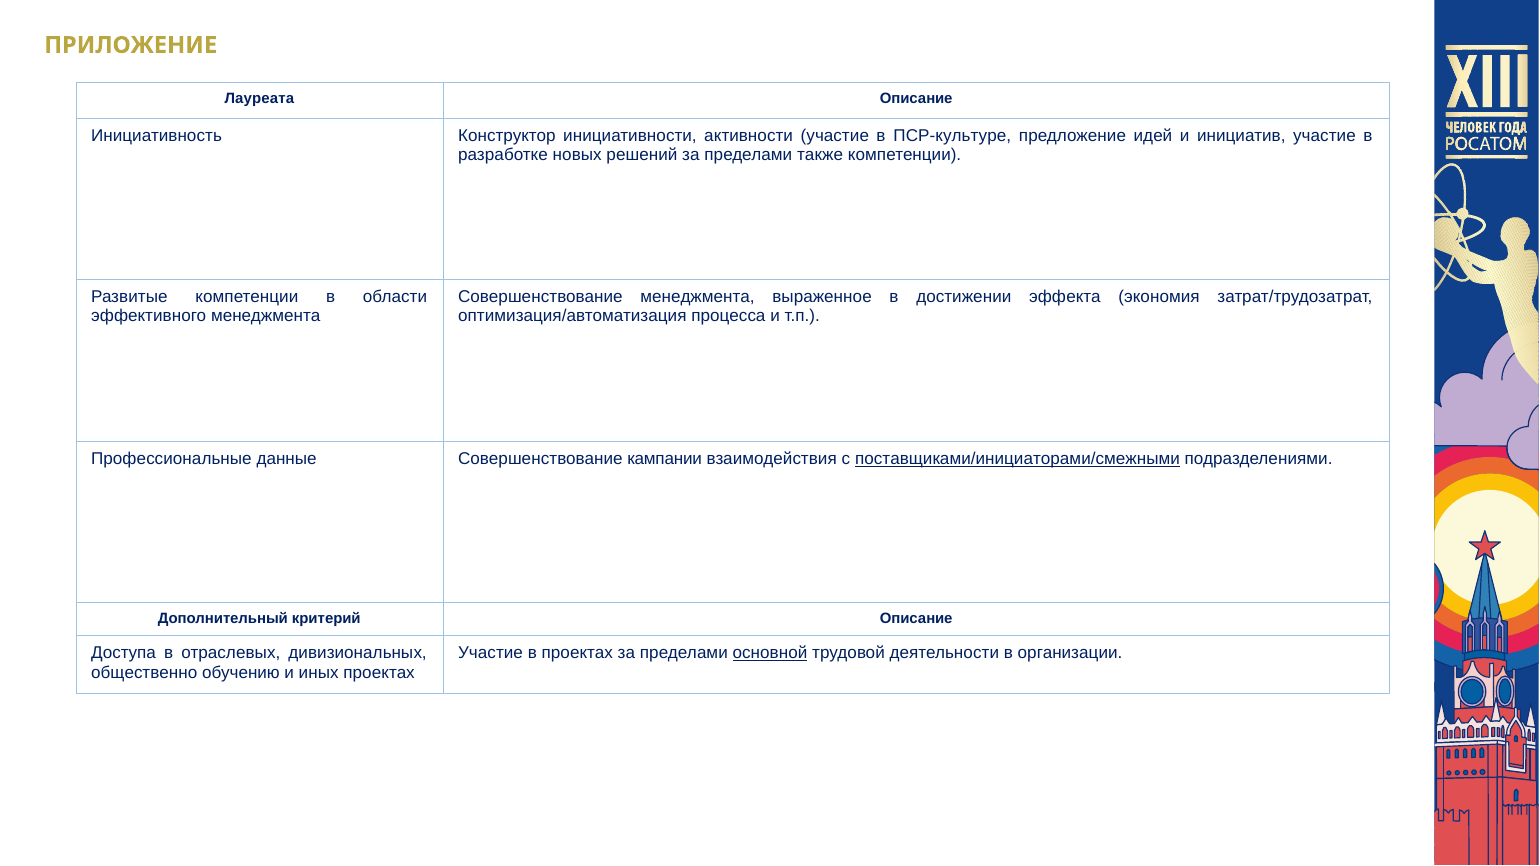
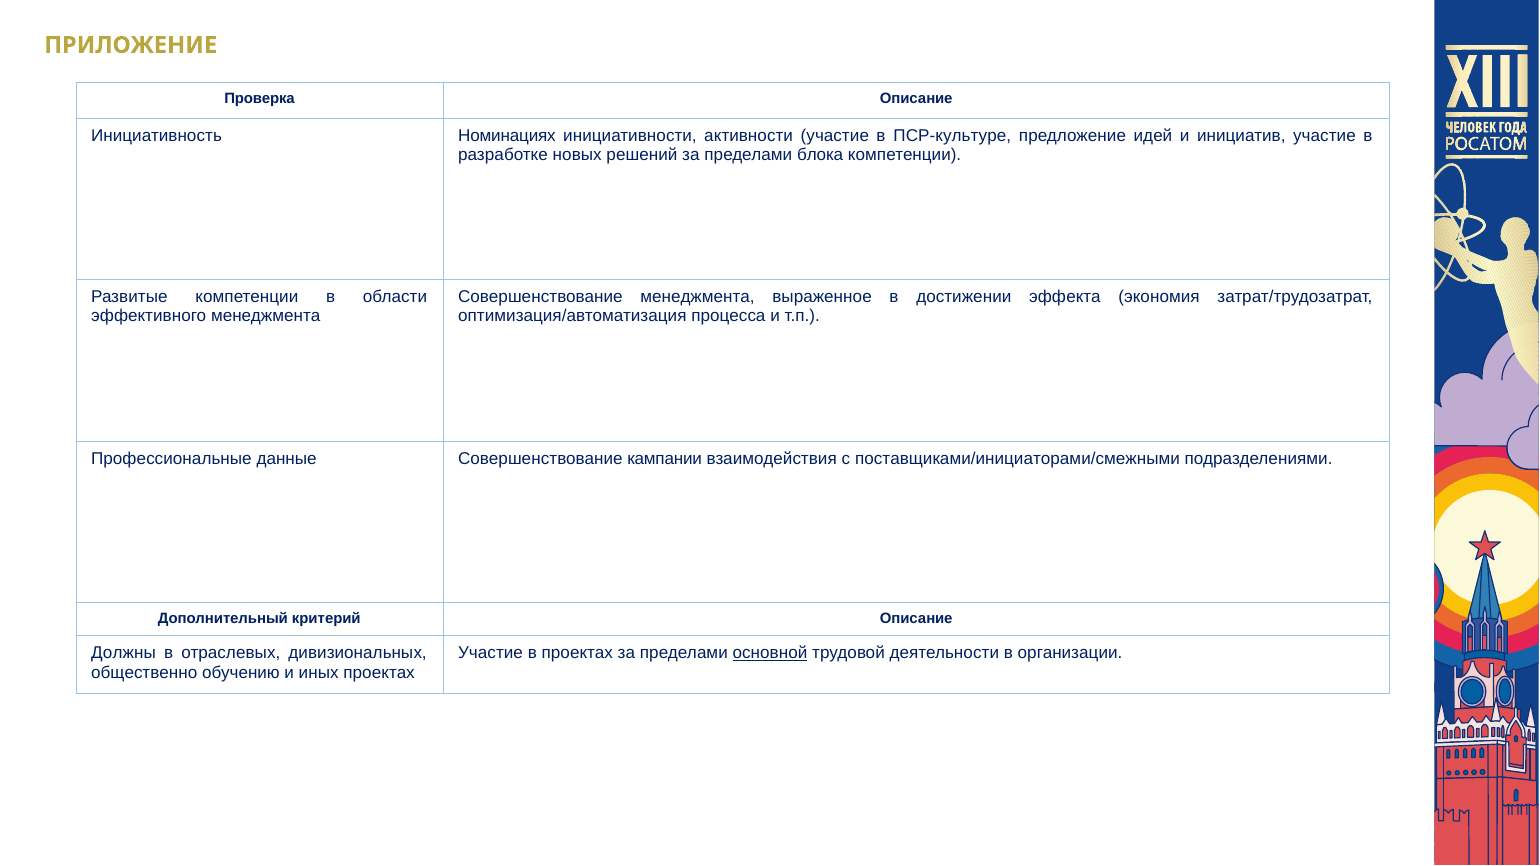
Лауреата: Лауреата -> Проверка (260, 98)
Конструктор: Конструктор -> Номинациях (507, 136)
также: также -> блока (820, 155)
поставщиками/инициаторами/смежными underline: present -> none (1017, 459)
Доступа: Доступа -> Должны (124, 653)
